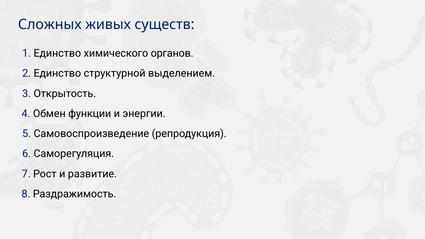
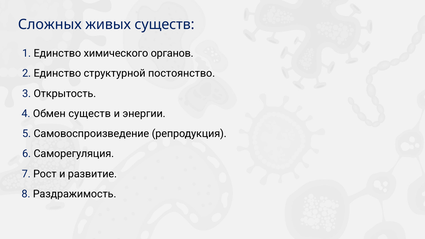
выделением: выделением -> постоянство (182, 73)
Обмен функции: функции -> существ (90, 114)
